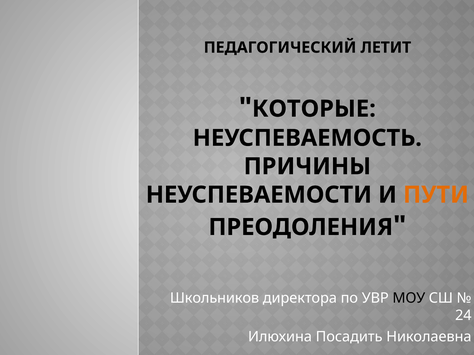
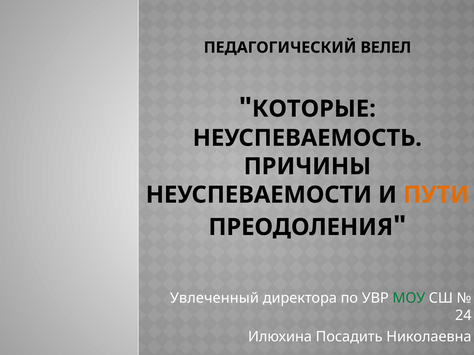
ЛЕТИТ: ЛЕТИТ -> ВЕЛЕЛ (386, 48)
Школьников: Школьников -> Увлеченный (214, 299)
МОУ colour: black -> green (409, 299)
